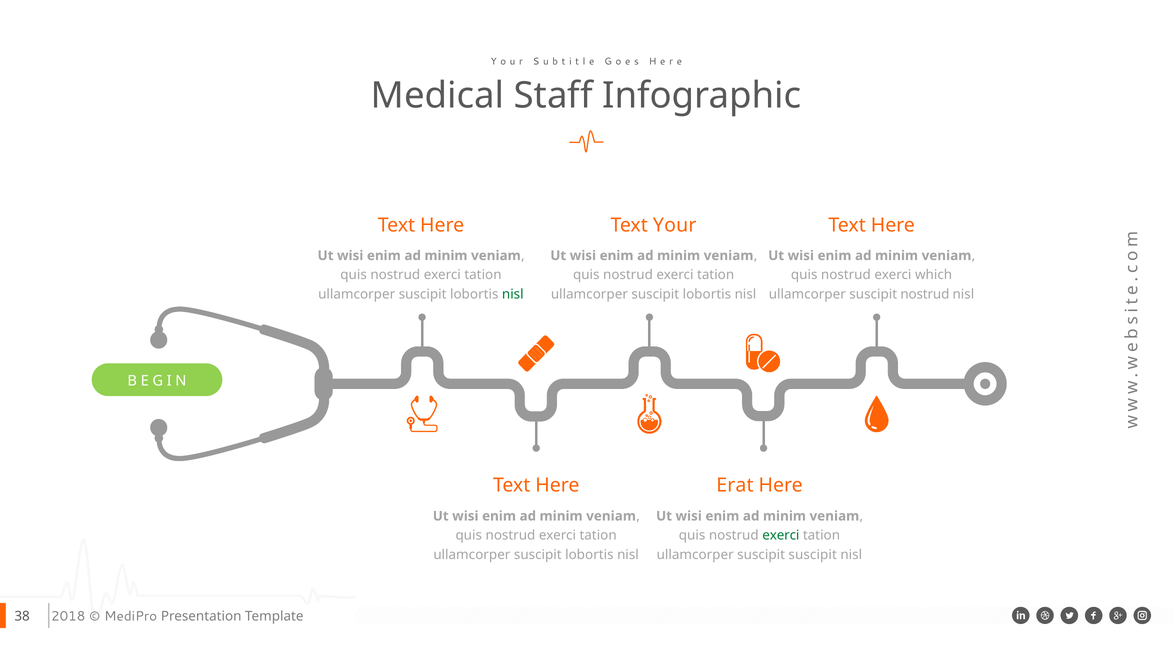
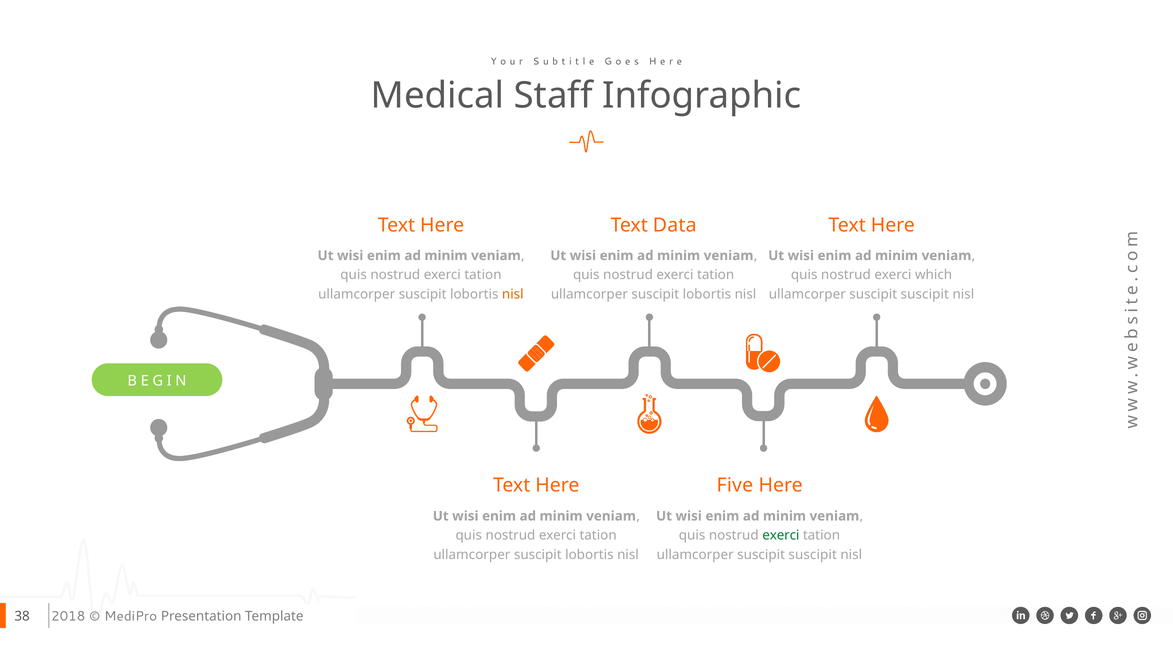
Your: Your -> Data (675, 225)
nisl colour: green -> orange (513, 294)
nostrud: nostrud -> suscipit (925, 294)
Erat: Erat -> Five (735, 485)
